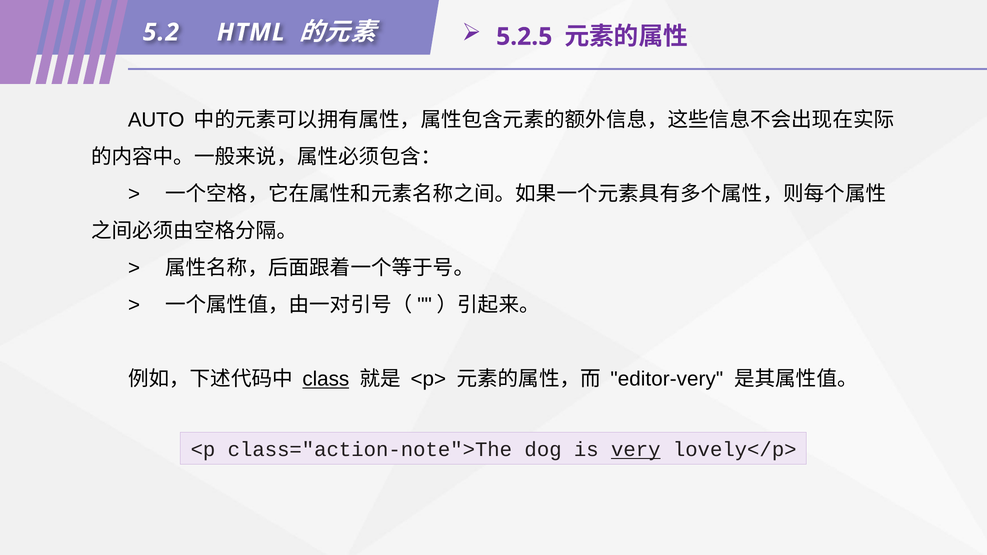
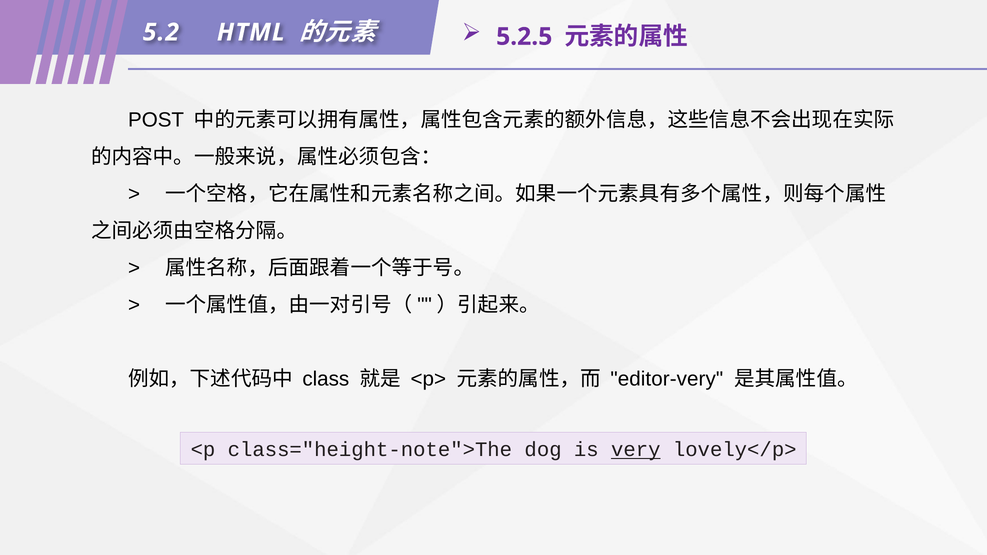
AUTO: AUTO -> POST (156, 120)
class underline: present -> none (326, 379)
class="action-note">The: class="action-note">The -> class="height-note">The (370, 450)
